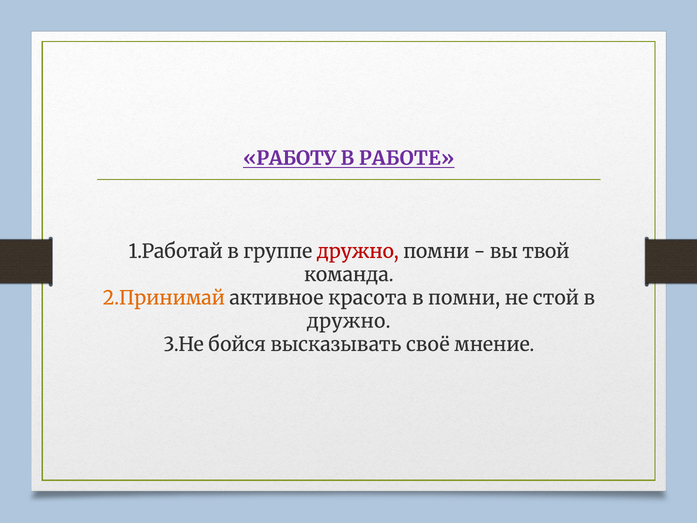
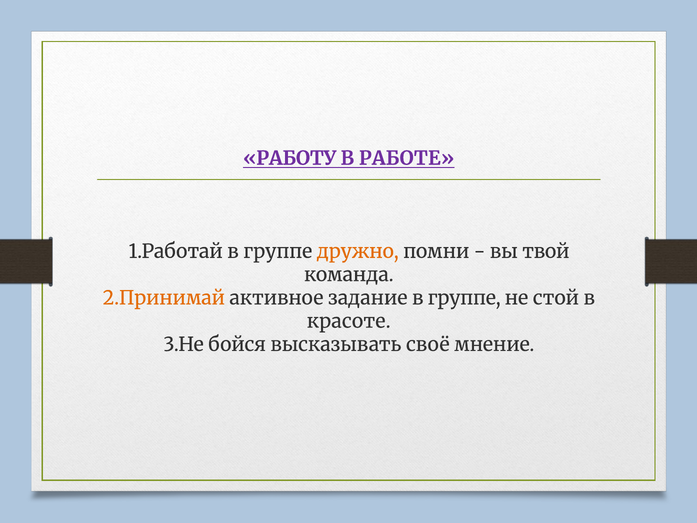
дружно colour: red -> orange (358, 251)
красота: красота -> задание (368, 298)
помни: помни -> группе (464, 298)
дружно: дружно -> красоте (349, 321)
